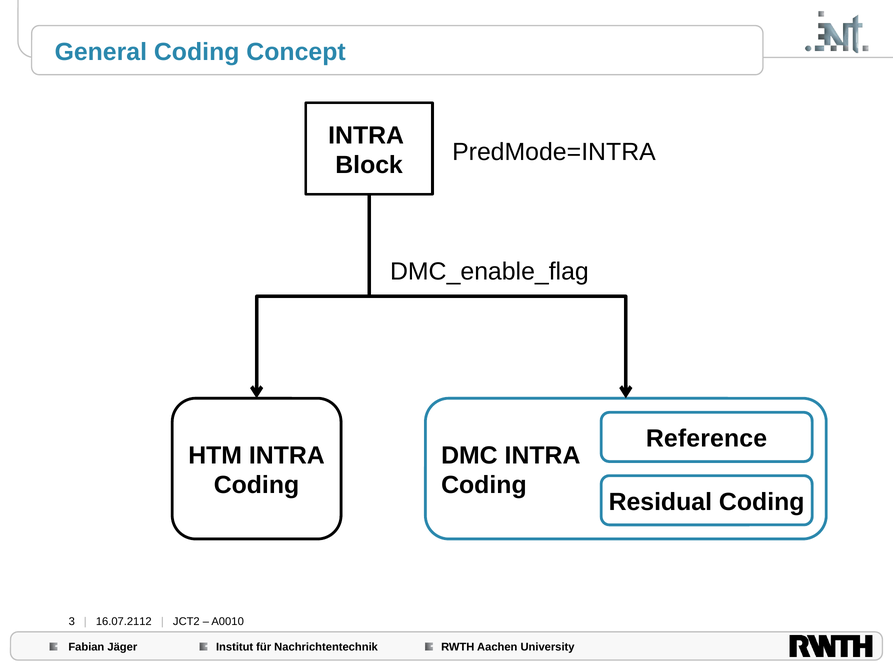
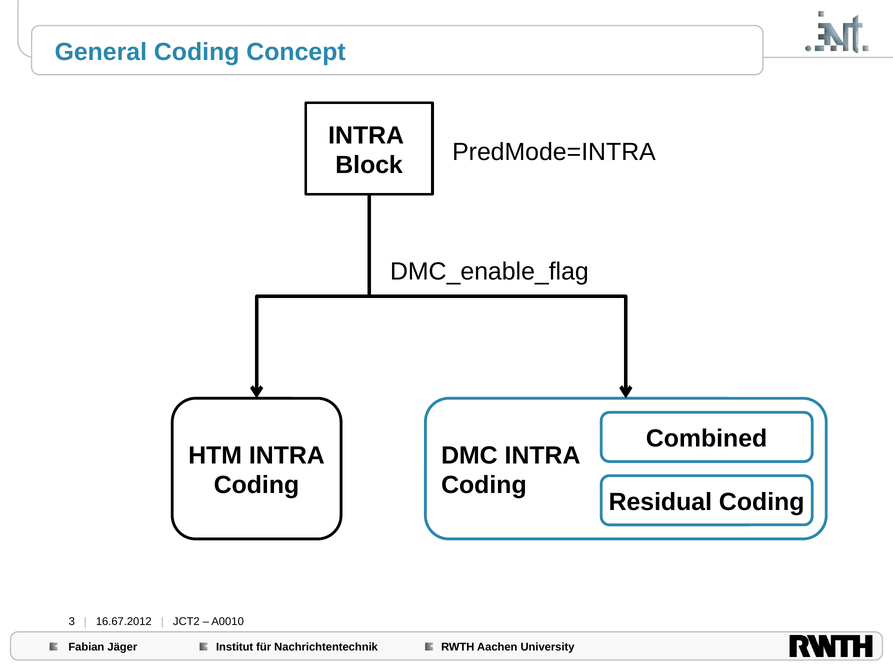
Reference: Reference -> Combined (707, 439)
16.07.2112: 16.07.2112 -> 16.67.2012 (124, 621)
